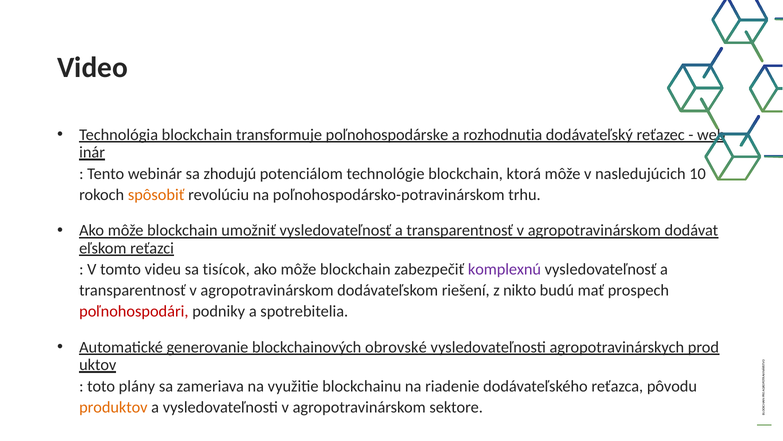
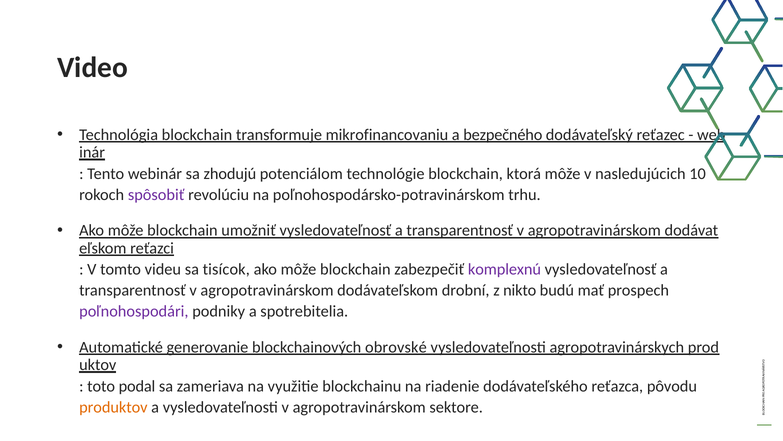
poľnohospodárske: poľnohospodárske -> mikrofinancovaniu (387, 135)
rozhodnutia: rozhodnutia -> bezpečného (503, 135)
spôsobiť colour: orange -> purple (156, 195)
riešení: riešení -> drobní (466, 290)
poľnohospodári colour: red -> purple (134, 311)
plány: plány -> podal (137, 386)
